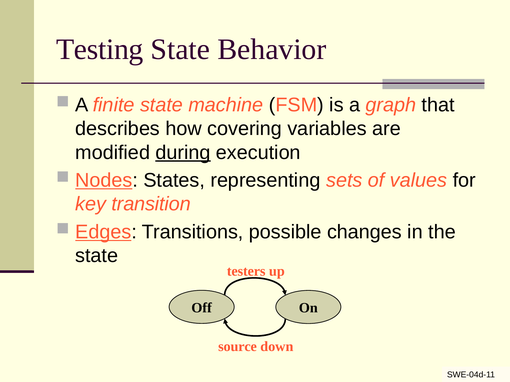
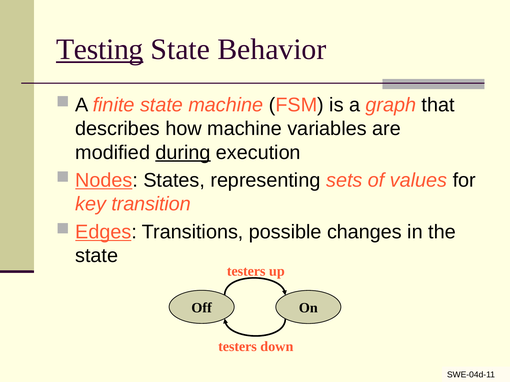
Testing underline: none -> present (100, 49)
how covering: covering -> machine (245, 129)
source: source -> testers (238, 347)
